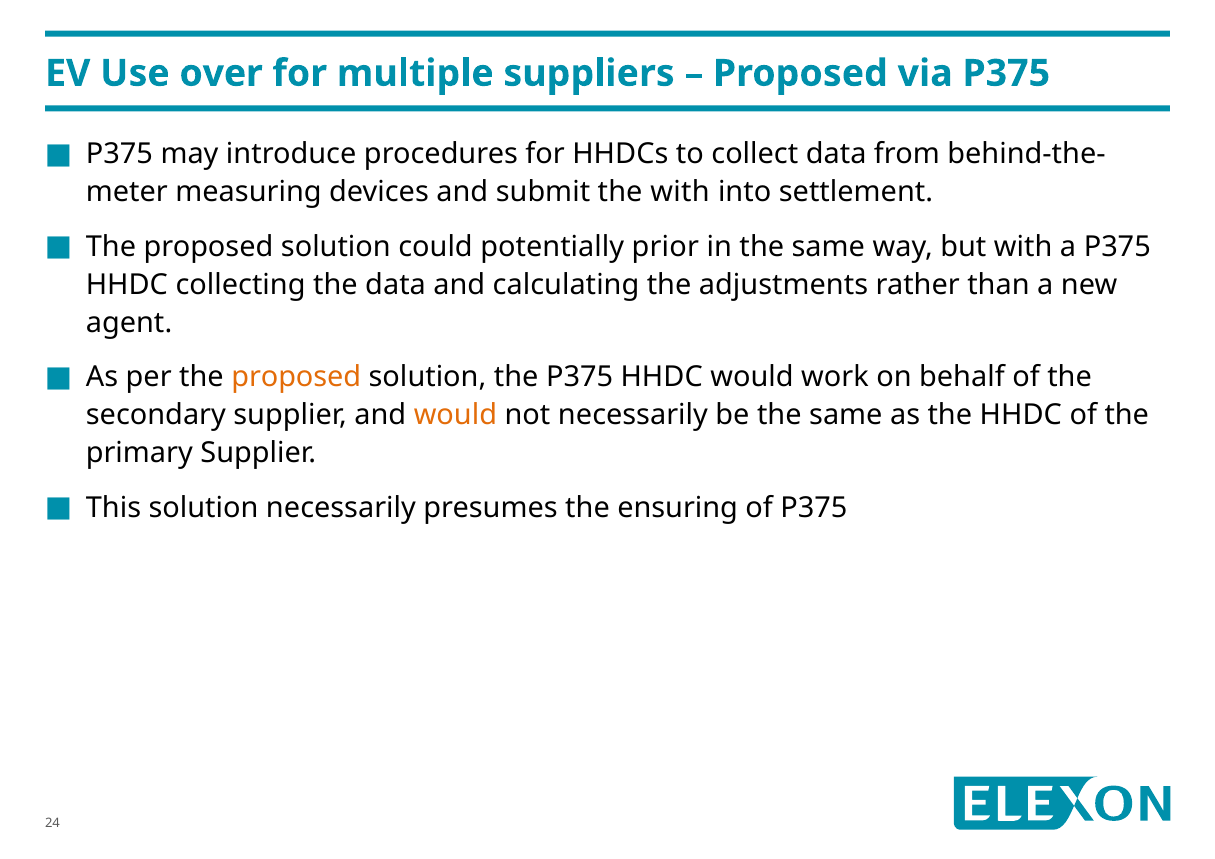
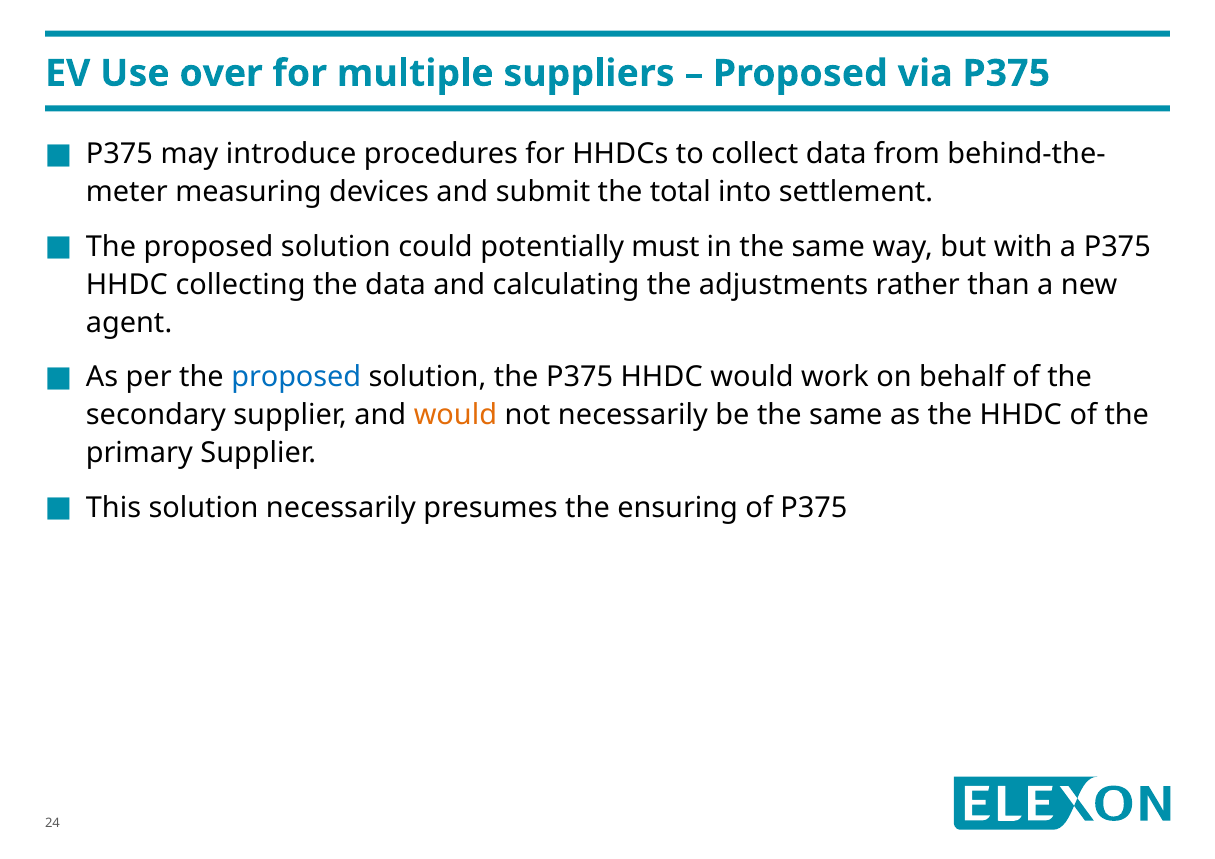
the with: with -> total (680, 192)
prior: prior -> must (666, 247)
proposed colour: orange -> blue (296, 377)
